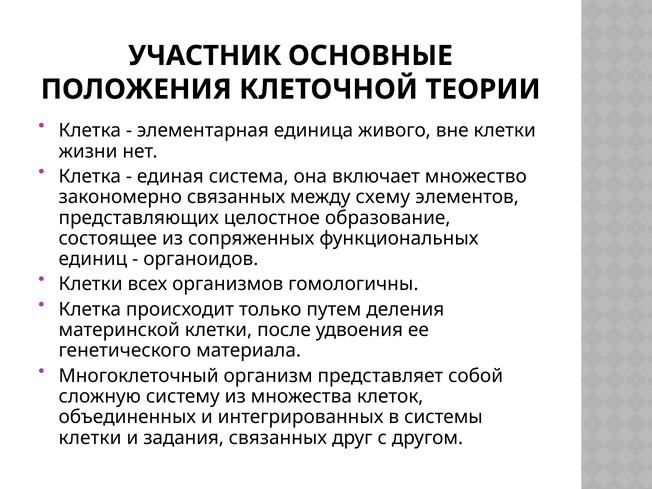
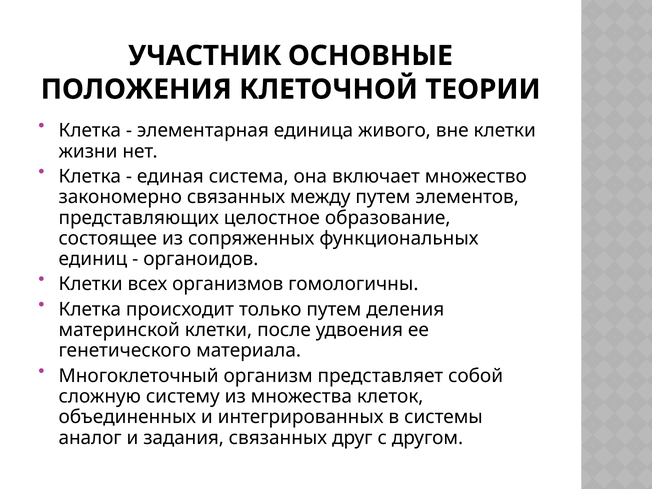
между схему: схему -> путем (383, 197)
клетки: клетки -> аналог (90, 438)
